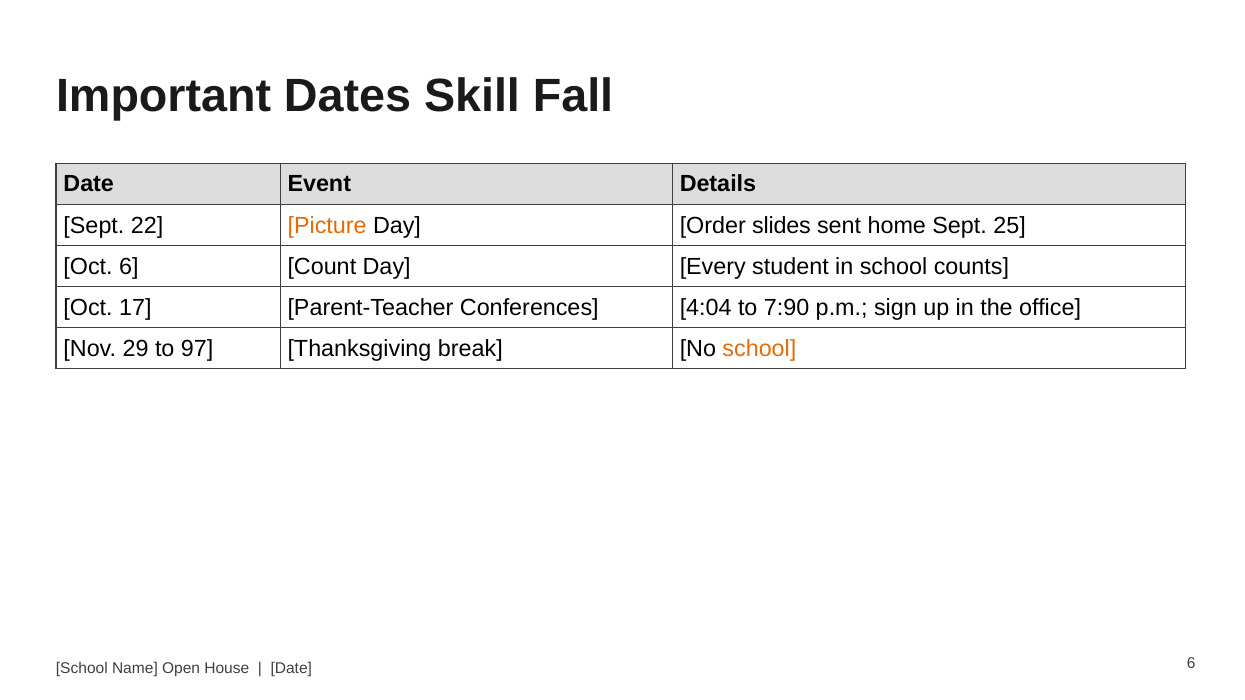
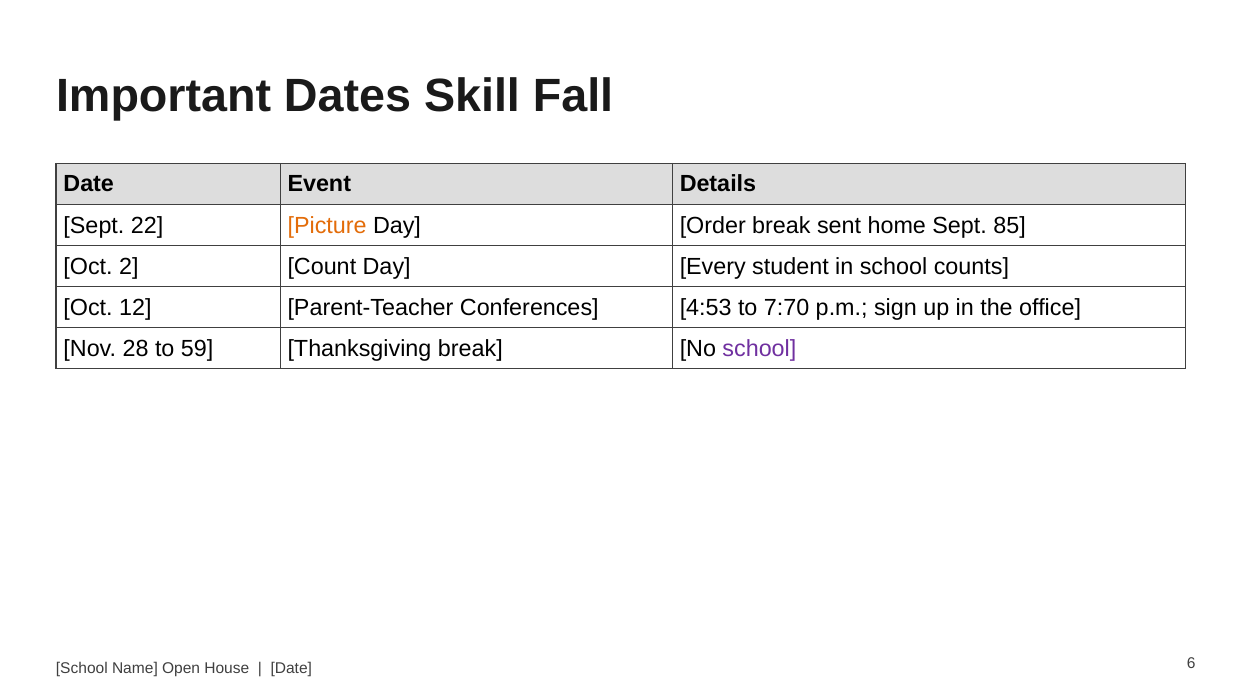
Order slides: slides -> break (781, 225)
25: 25 -> 85 (1010, 225)
Oct 6: 6 -> 2 (129, 267)
17: 17 -> 12 (135, 308)
4:04: 4:04 -> 4:53 (706, 308)
7:90: 7:90 -> 7:70 (787, 308)
29: 29 -> 28 (136, 349)
97: 97 -> 59 (197, 349)
school colour: orange -> purple (759, 349)
